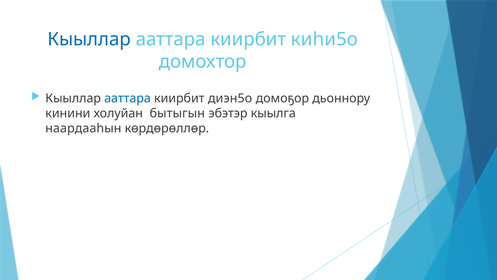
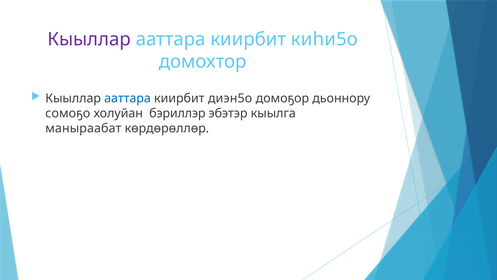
Кыыллар colour: blue -> purple (89, 39)
кинини: кинини -> сомоҕо (68, 113)
бытыгын: бытыгын -> бэриллэр (177, 113)
наардааhын: наардааhын -> маныраабат (83, 128)
